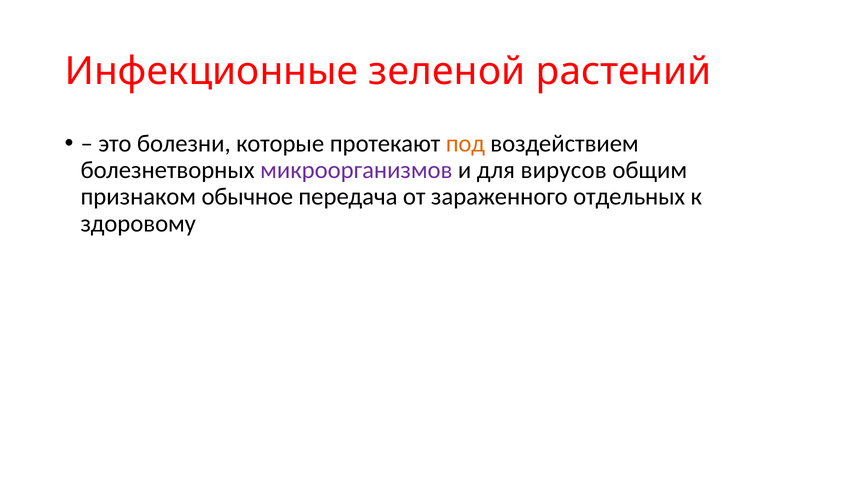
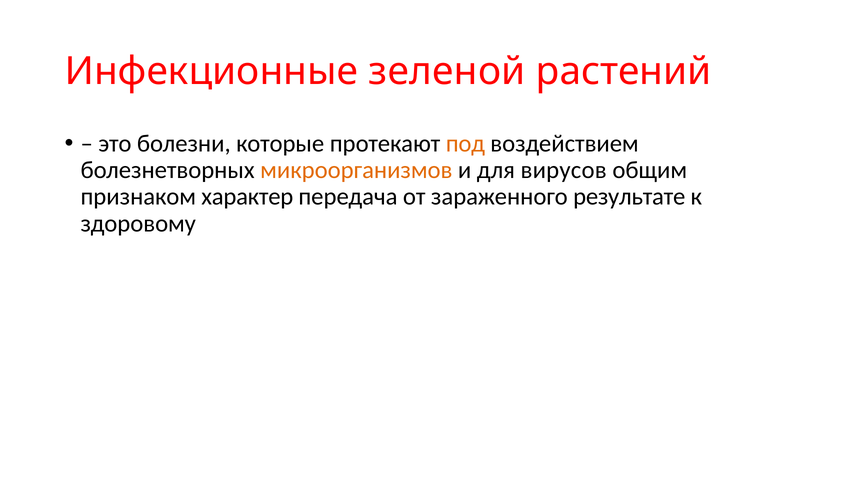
микроорганизмов colour: purple -> orange (356, 170)
обычное: обычное -> характер (247, 197)
отдельных: отдельных -> результате (629, 197)
